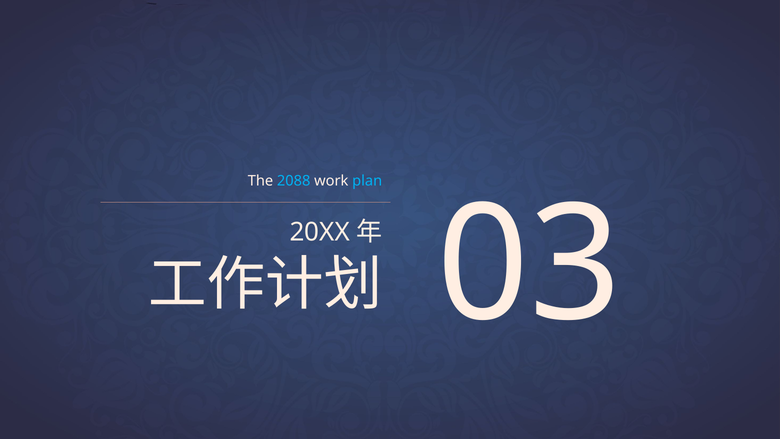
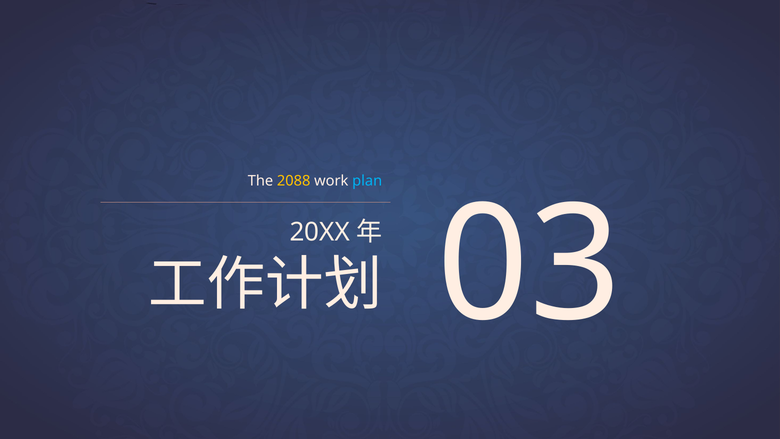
2088 colour: light blue -> yellow (294, 181)
